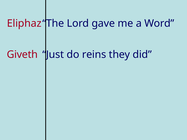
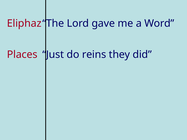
Giveth: Giveth -> Places (22, 55)
